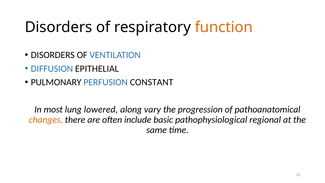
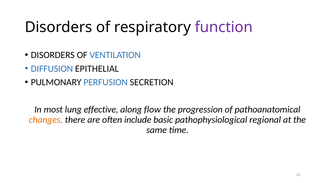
function colour: orange -> purple (224, 27)
CONSTANT: CONSTANT -> SECRETION (152, 82)
lowered: lowered -> effective (101, 109)
vary: vary -> flow (152, 109)
